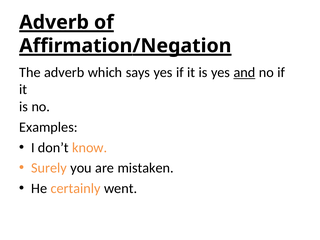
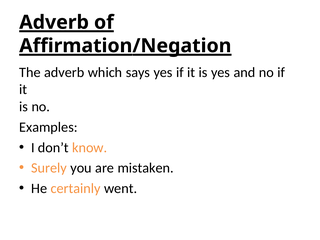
and underline: present -> none (244, 72)
